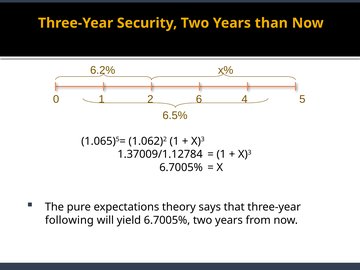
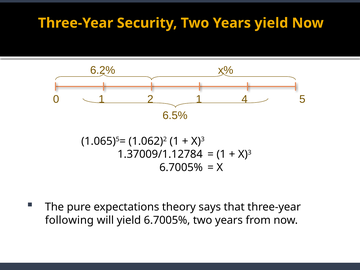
Years than: than -> yield (271, 23)
2 6: 6 -> 1 (199, 99)
